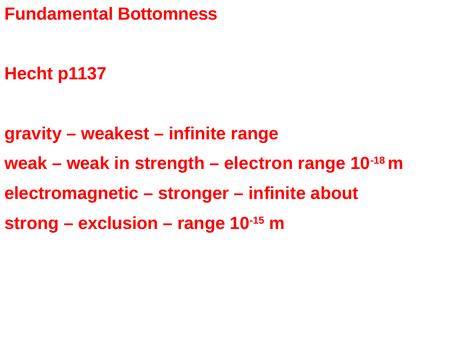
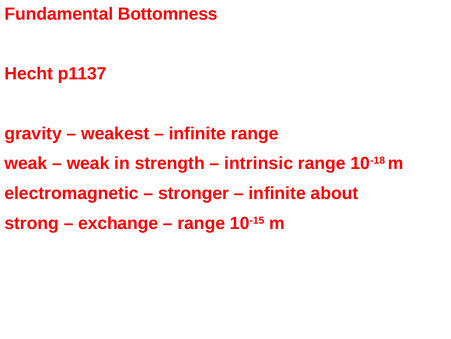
electron: electron -> intrinsic (259, 163)
exclusion: exclusion -> exchange (118, 223)
